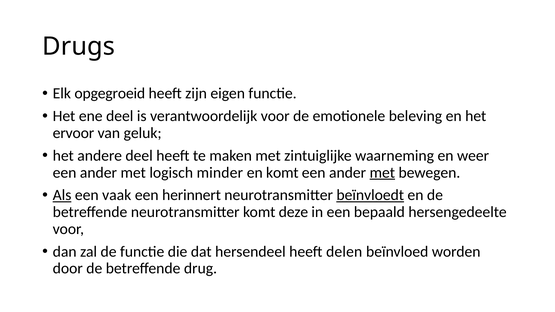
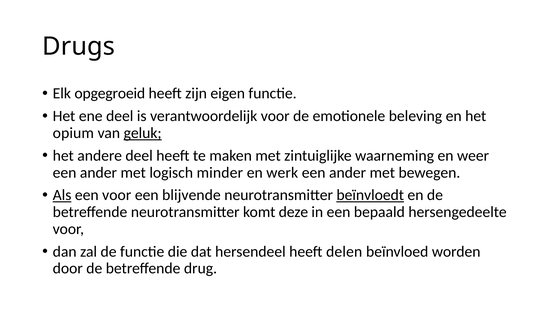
ervoor: ervoor -> opium (73, 133)
geluk underline: none -> present (143, 133)
en komt: komt -> werk (282, 173)
met underline: present -> none (382, 173)
een vaak: vaak -> voor (117, 195)
herinnert: herinnert -> blijvende (191, 195)
